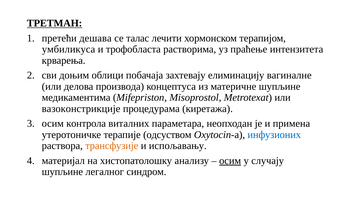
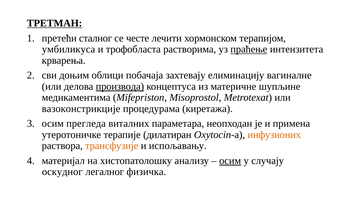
дешава: дешава -> сталног (96, 38)
талас: талас -> честе (138, 38)
праћење underline: none -> present (249, 49)
производа underline: none -> present (120, 86)
контрола: контрола -> прегледа (86, 123)
одсуством: одсуством -> дилатиран (167, 134)
инфузионих colour: blue -> orange (274, 134)
шупљине: шупљине -> оскудног (62, 171)
синдром: синдром -> физичка (146, 171)
